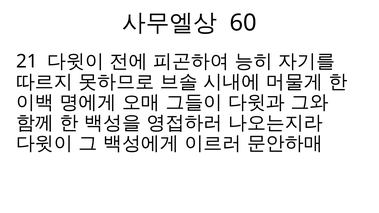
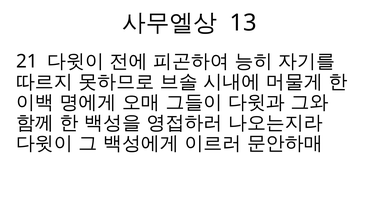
60: 60 -> 13 (243, 23)
